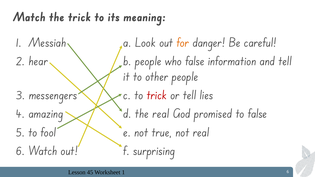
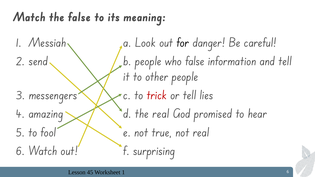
the trick: trick -> false (80, 17)
for colour: orange -> black (183, 43)
hear: hear -> send (39, 61)
to false: false -> hear (258, 114)
